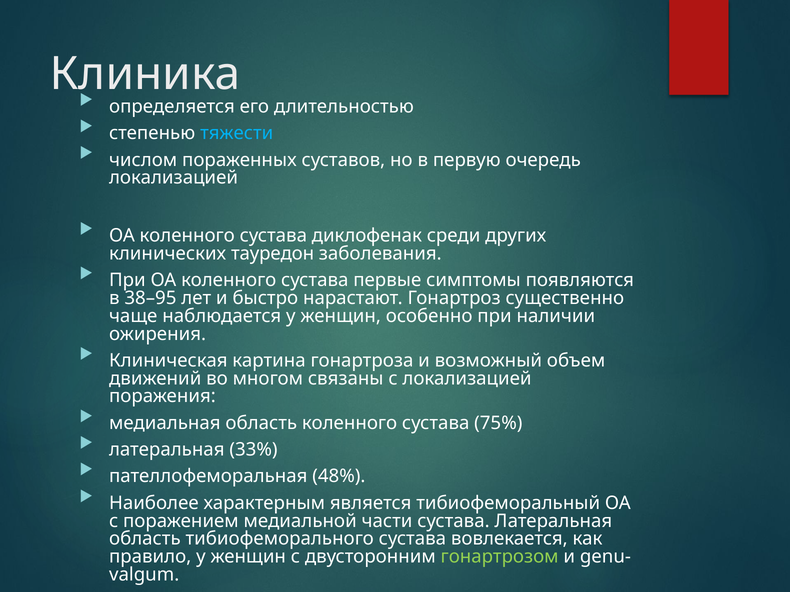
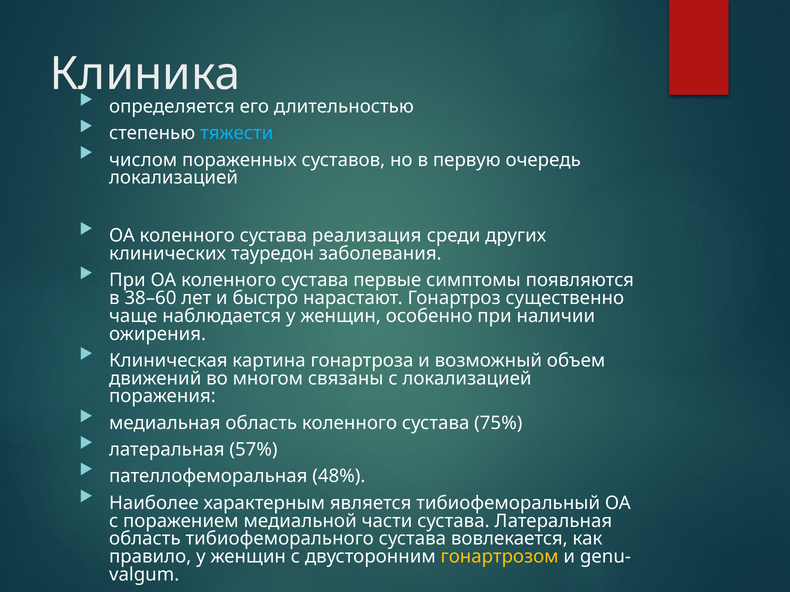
диклофенак: диклофенак -> реализация (367, 236)
38–95: 38–95 -> 38–60 (150, 298)
33%: 33% -> 57% (253, 450)
гонартрозом colour: light green -> yellow (500, 557)
